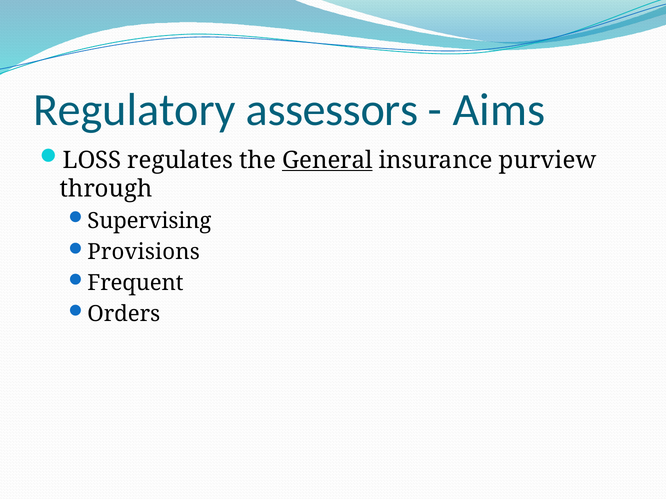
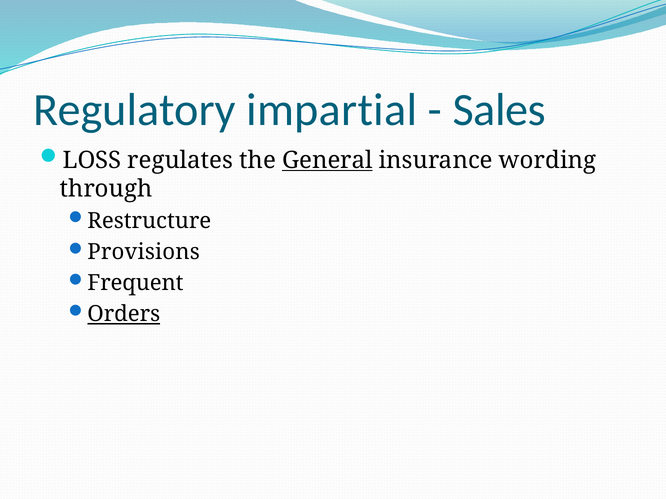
assessors: assessors -> impartial (332, 110)
Aims: Aims -> Sales (499, 110)
purview: purview -> wording (548, 160)
Supervising: Supervising -> Restructure (149, 221)
Orders underline: none -> present (124, 314)
